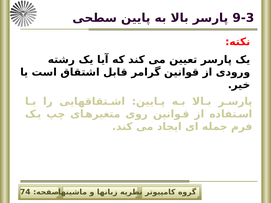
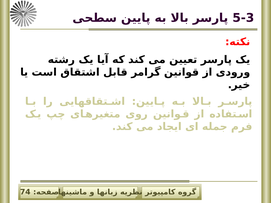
9-3: 9-3 -> 5-3 (243, 18)
